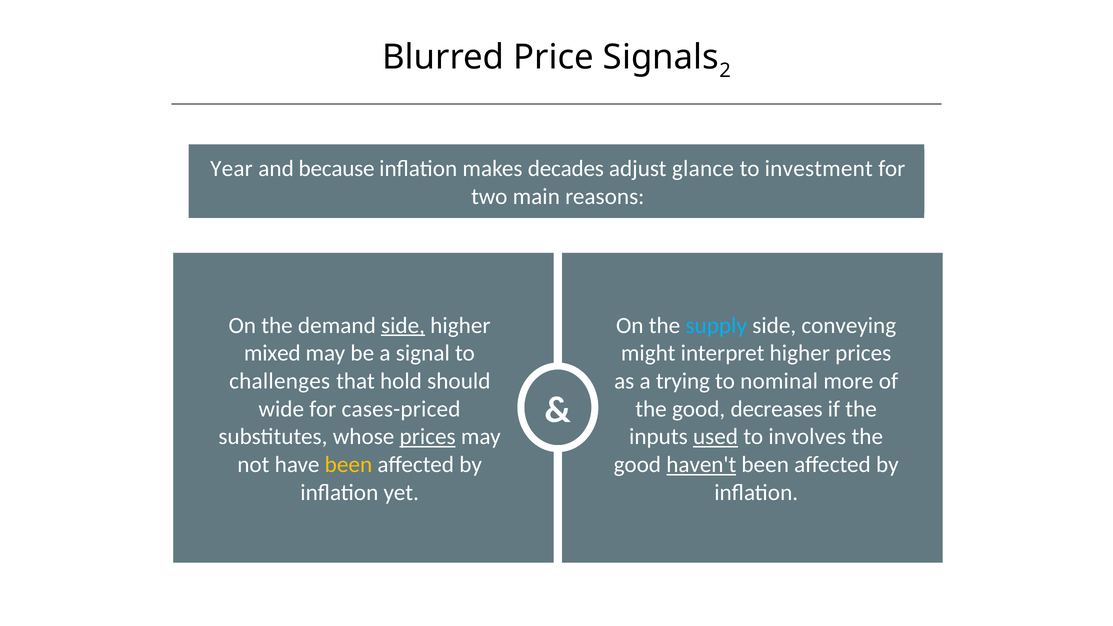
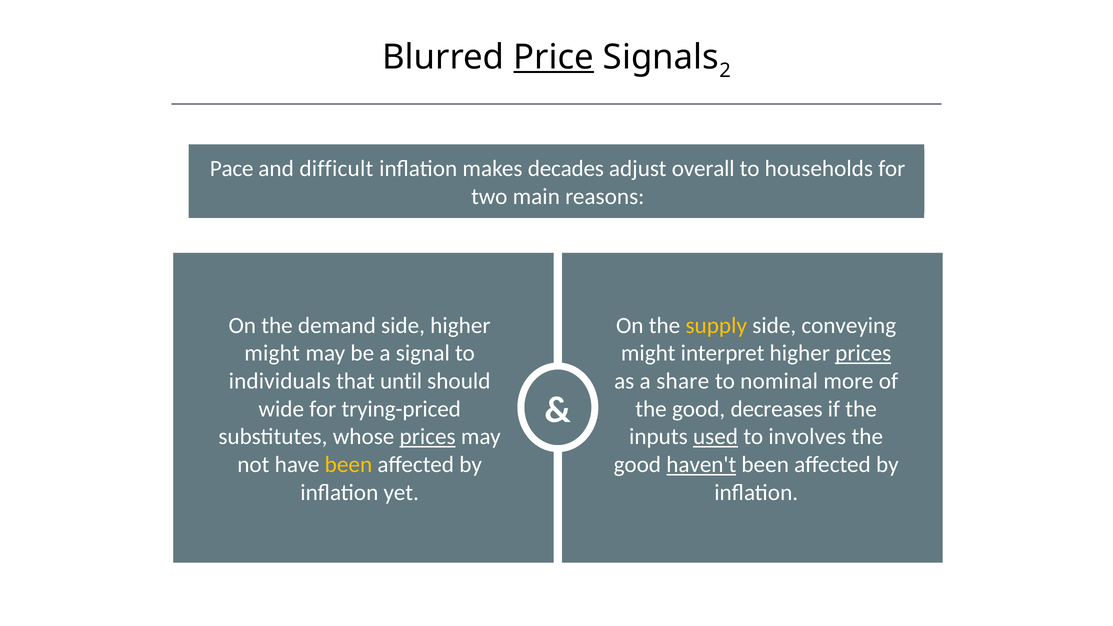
Price underline: none -> present (554, 57)
Year: Year -> Pace (232, 169)
because: because -> difficult (336, 169)
glance: glance -> overall (703, 169)
investment: investment -> households (819, 169)
side underline: present -> none (403, 325)
supply colour: light blue -> yellow (716, 325)
mixed: mixed -> might (272, 353)
prices underline: none -> present (863, 353)
challenges: challenges -> individuals (280, 381)
hold: hold -> until (401, 381)
trying: trying -> share (683, 381)
cases-priced: cases-priced -> trying-priced (401, 409)
